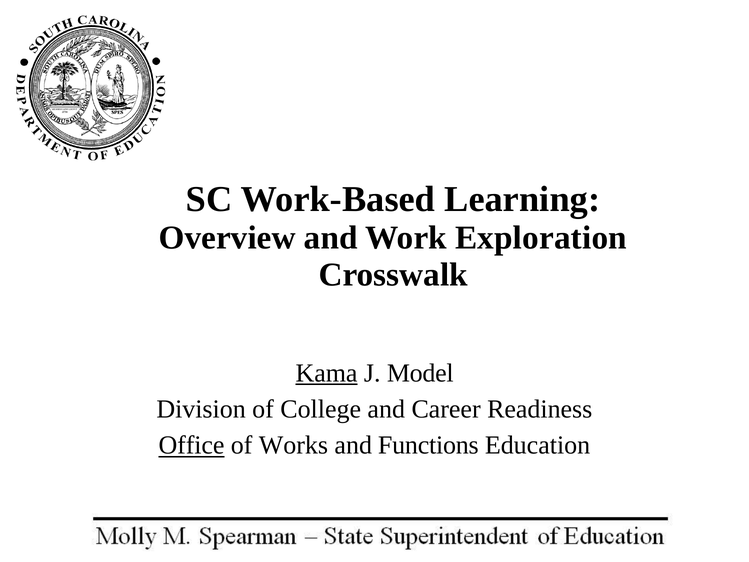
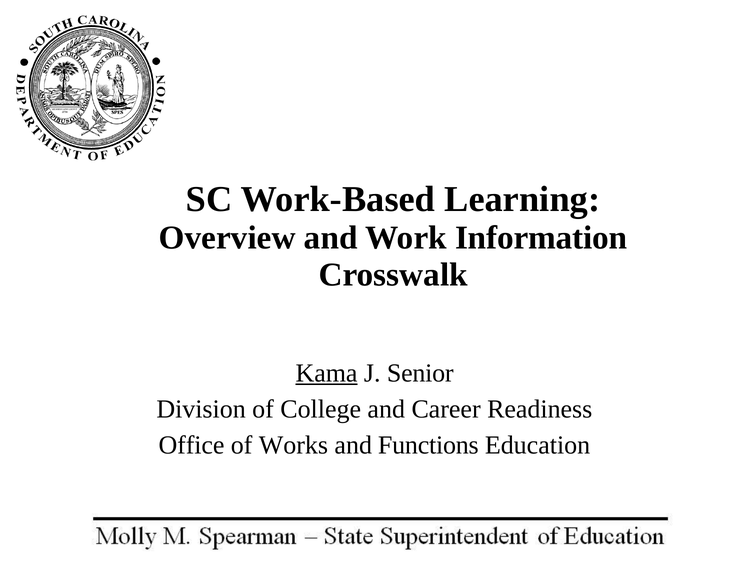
Exploration: Exploration -> Information (541, 238)
Model: Model -> Senior (420, 373)
Office underline: present -> none (191, 445)
